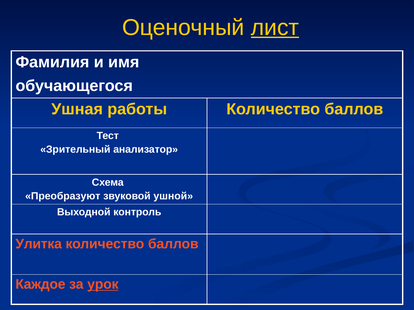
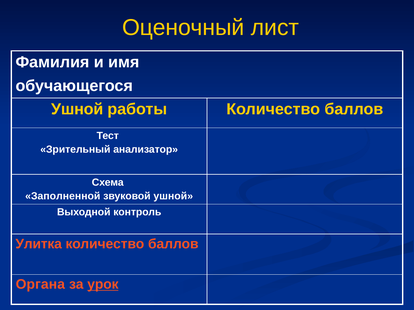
лист underline: present -> none (275, 27)
Ушная: Ушная -> Ушной (77, 109)
Преобразуют: Преобразуют -> Заполненной (63, 196)
Каждое: Каждое -> Органа (40, 285)
